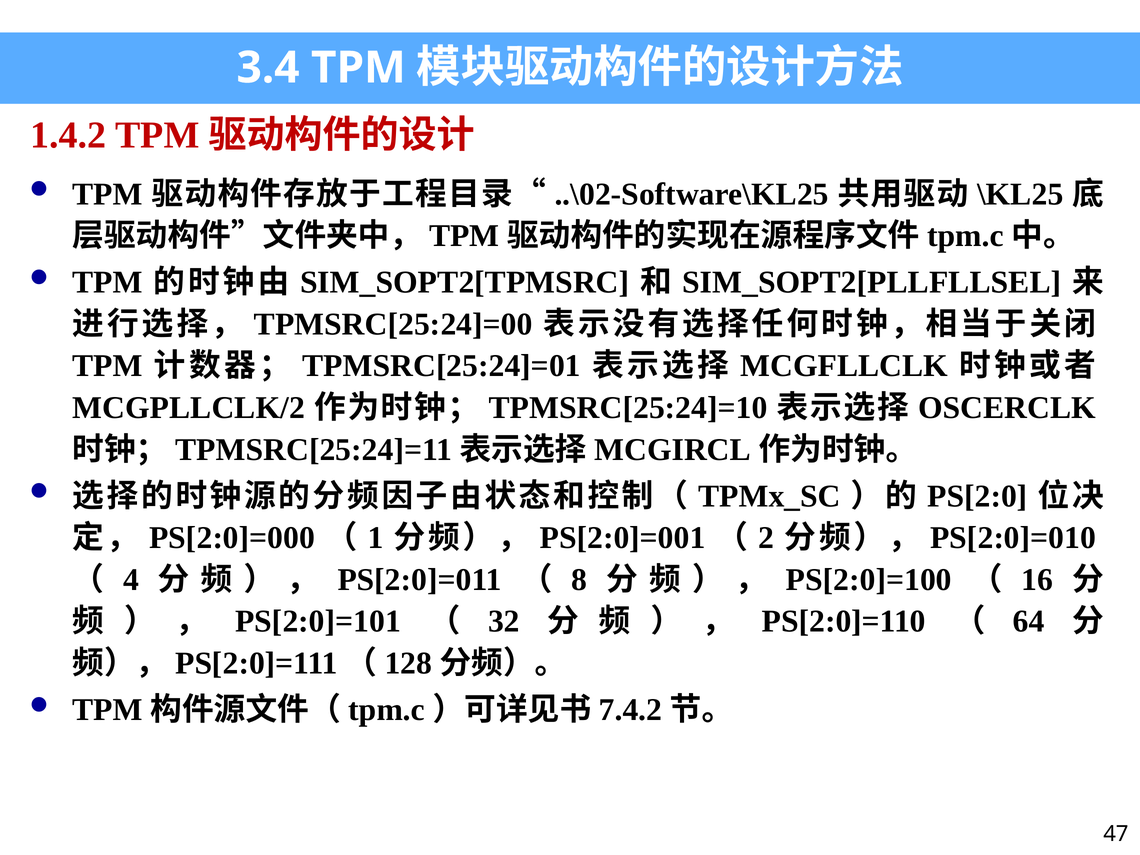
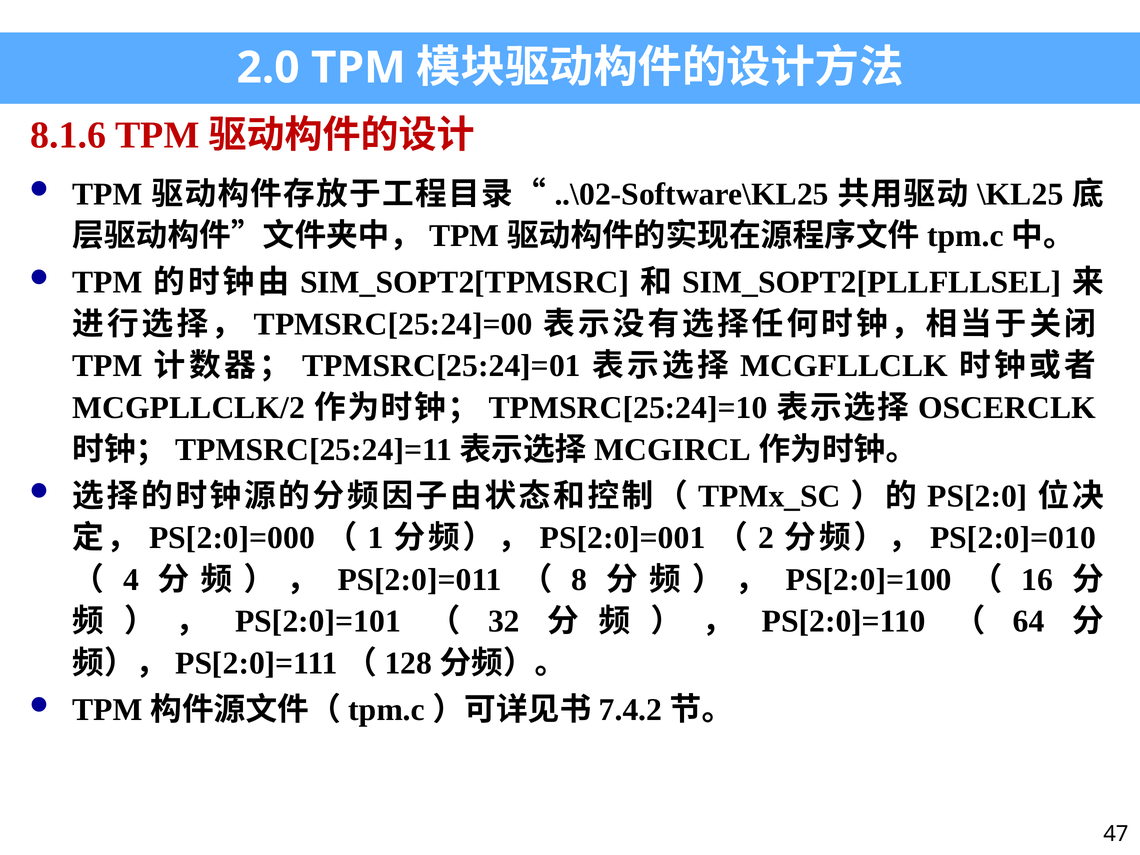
3.4: 3.4 -> 2.0 (268, 68)
1.4.2: 1.4.2 -> 8.1.6 (68, 135)
